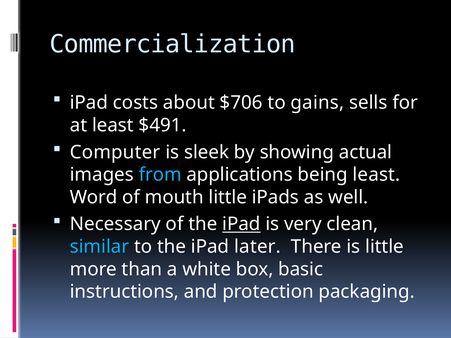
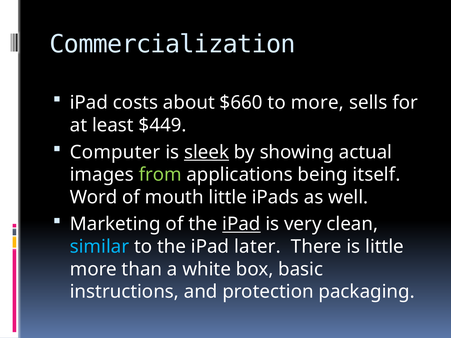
$706: $706 -> $660 (241, 103)
to gains: gains -> more (317, 103)
$491: $491 -> $449 (163, 125)
sleek underline: none -> present (207, 152)
from colour: light blue -> light green (160, 175)
being least: least -> itself (377, 175)
Necessary: Necessary -> Marketing (115, 224)
